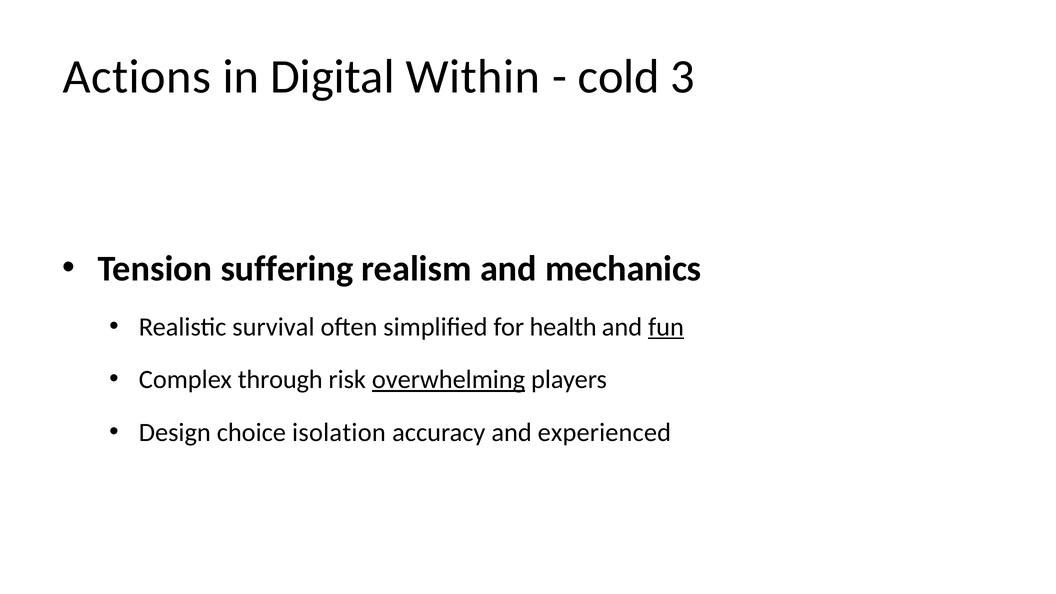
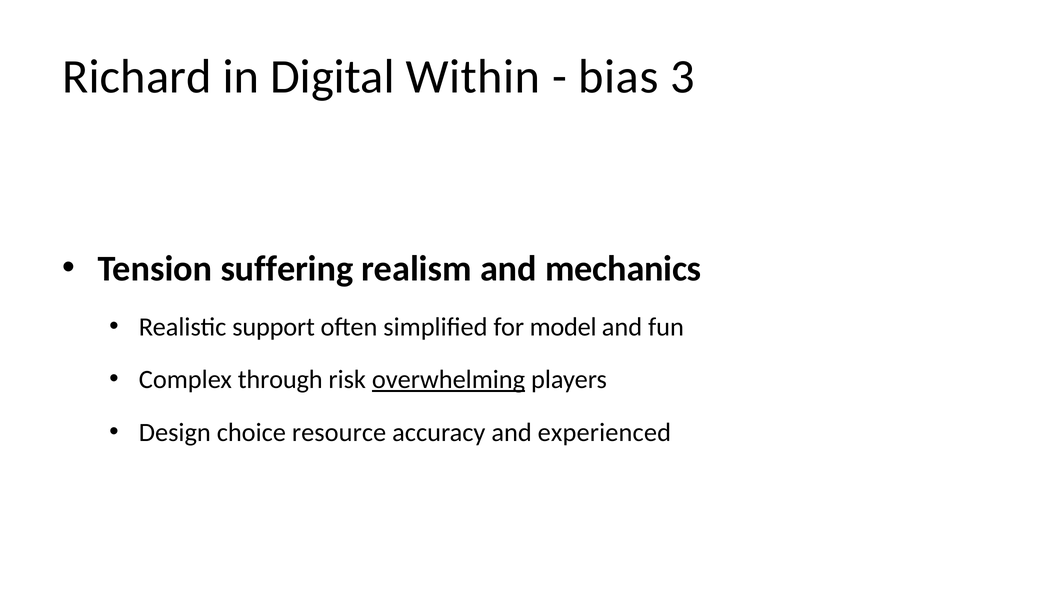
Actions: Actions -> Richard (137, 77)
cold: cold -> bias (618, 77)
survival: survival -> support (274, 327)
health: health -> model (563, 327)
fun underline: present -> none (666, 327)
isolation: isolation -> resource (339, 432)
